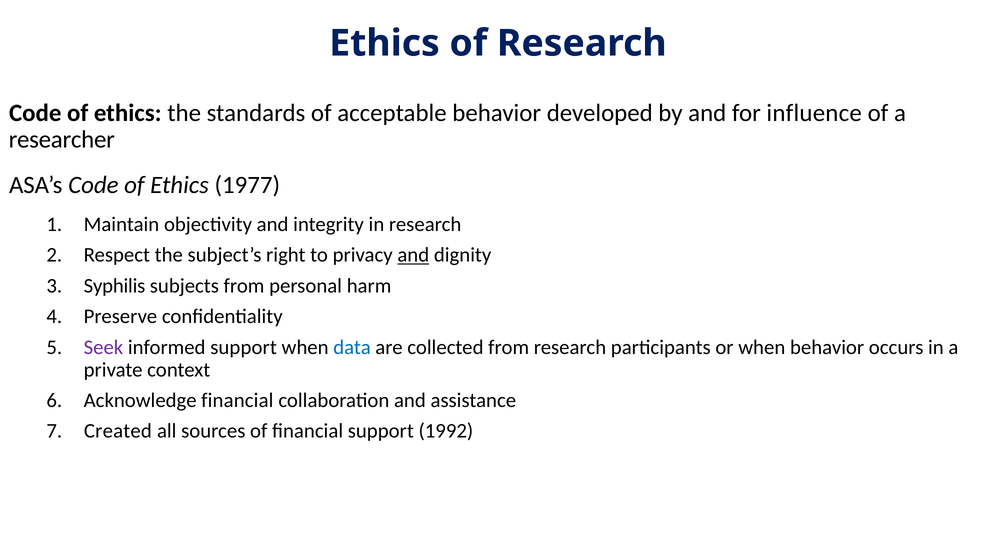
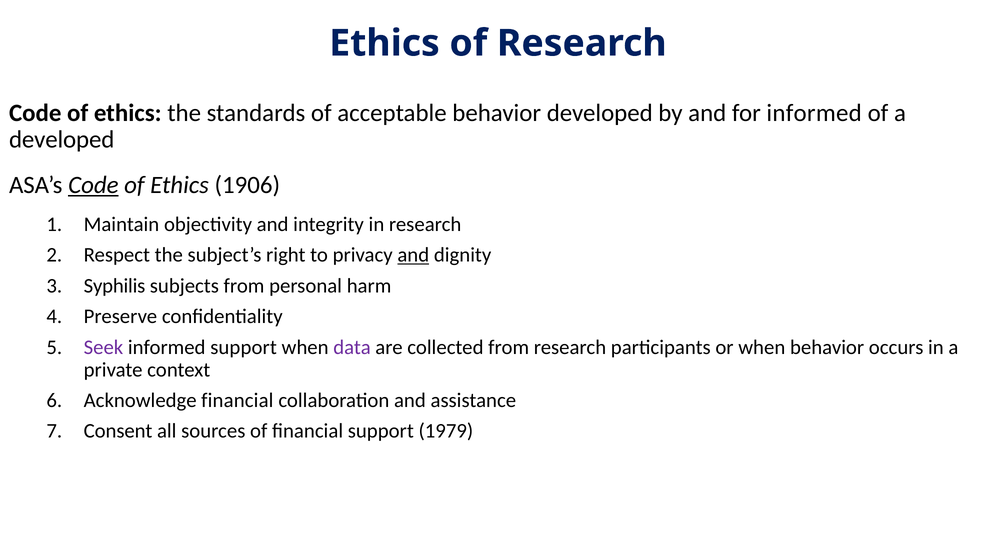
for influence: influence -> informed (814, 113)
researcher: researcher -> developed (62, 140)
Code underline: none -> present (93, 185)
1977: 1977 -> 1906 (247, 185)
data colour: blue -> purple (352, 347)
Created: Created -> Consent (118, 431)
1992: 1992 -> 1979 (446, 431)
